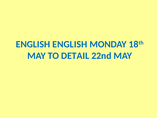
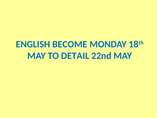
ENGLISH ENGLISH: ENGLISH -> BECOME (70, 44)
